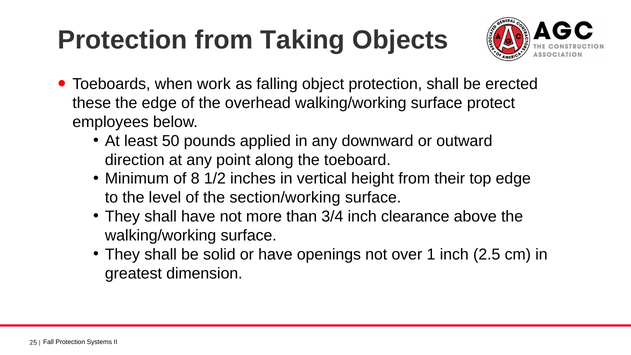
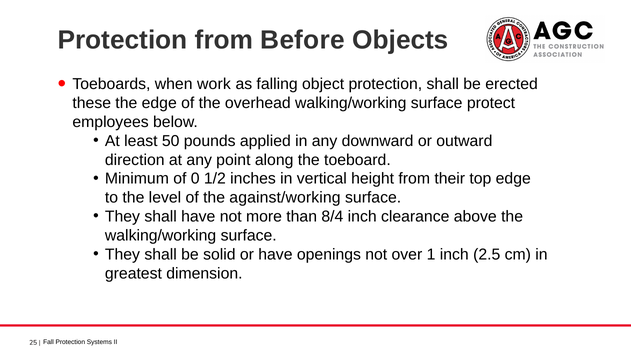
Taking: Taking -> Before (303, 40)
8: 8 -> 0 (195, 179)
section/working: section/working -> against/working (285, 198)
3/4: 3/4 -> 8/4 (332, 217)
